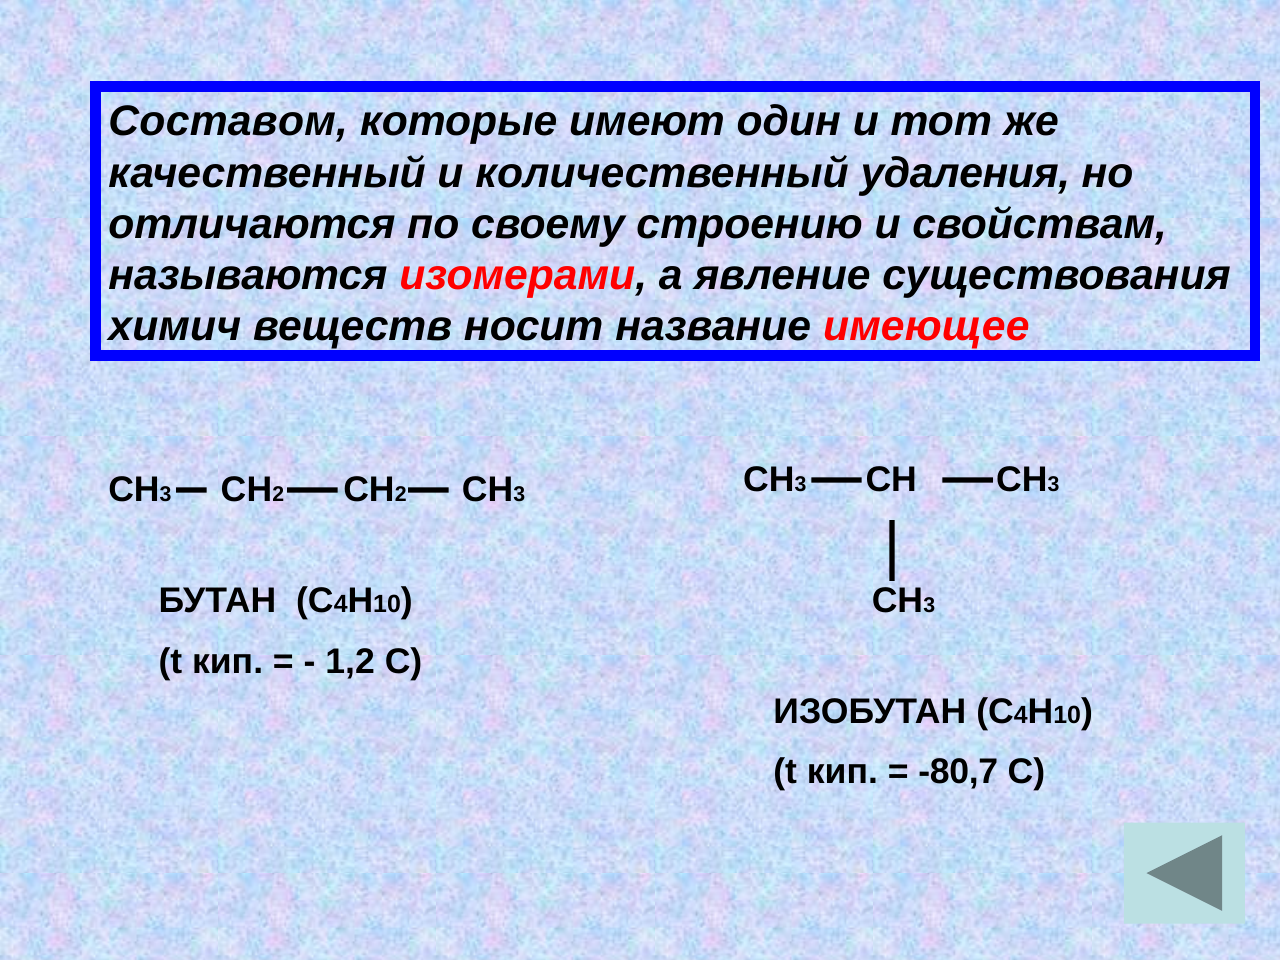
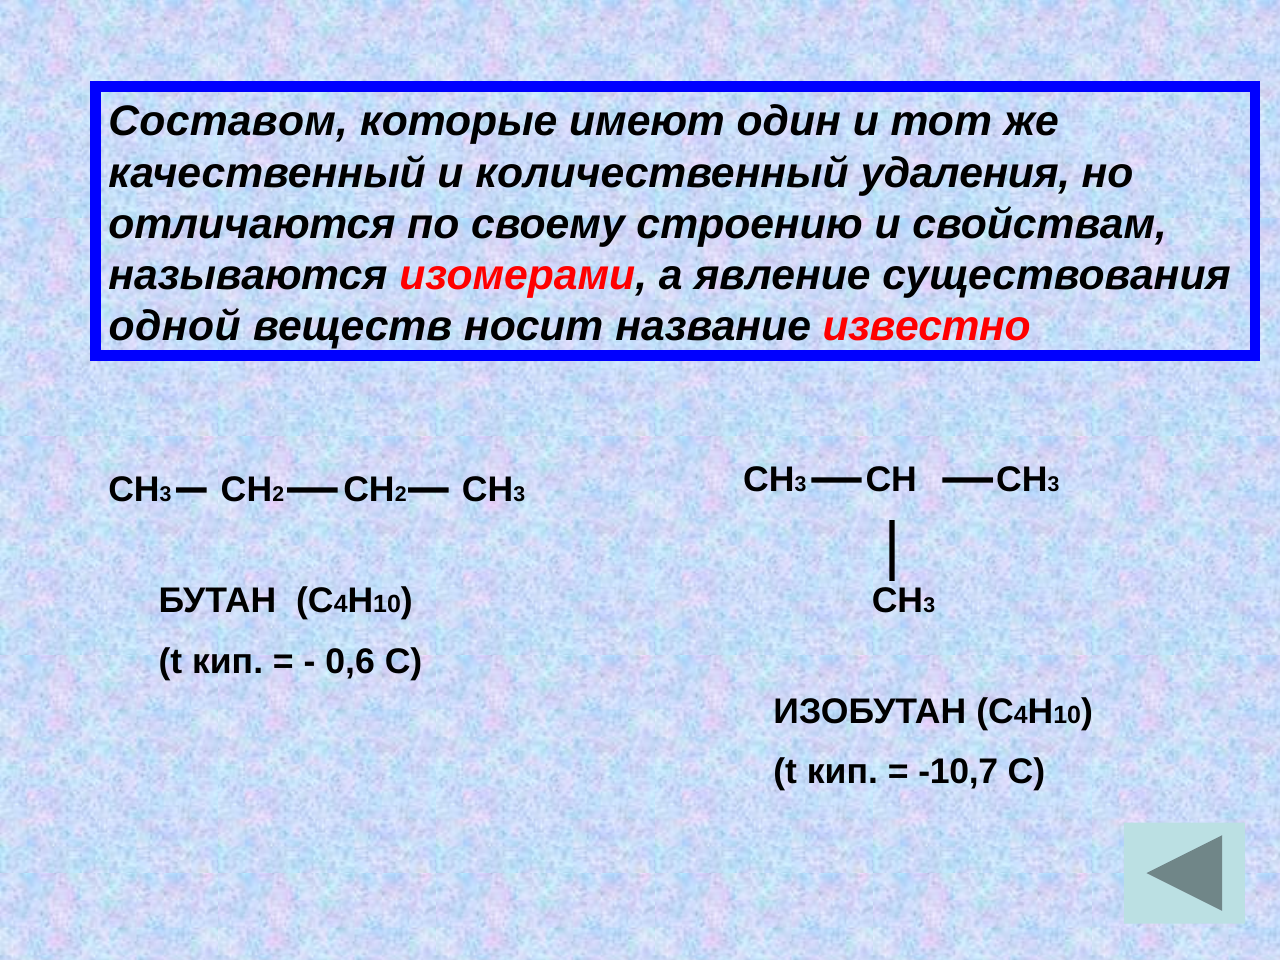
химич: химич -> одной (175, 327)
имеющее: имеющее -> известно (927, 327)
1,2: 1,2 -> 0,6 (350, 661)
-80,7: -80,7 -> -10,7 (958, 772)
